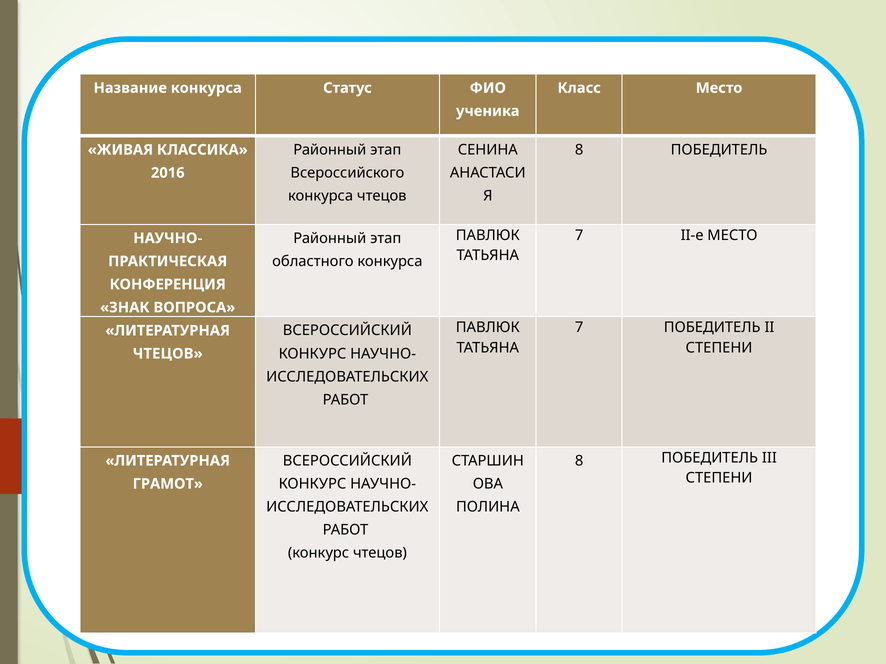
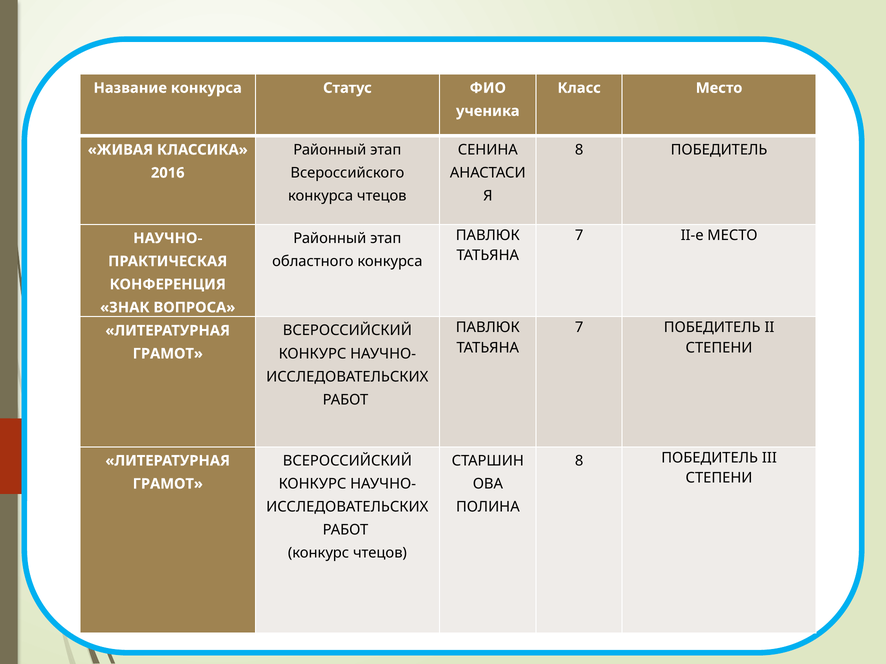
ЧТЕЦОВ: ЧТЕЦОВ -> ГРАМОТ (168, 354)
